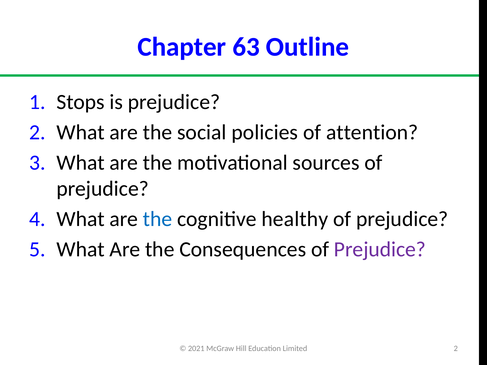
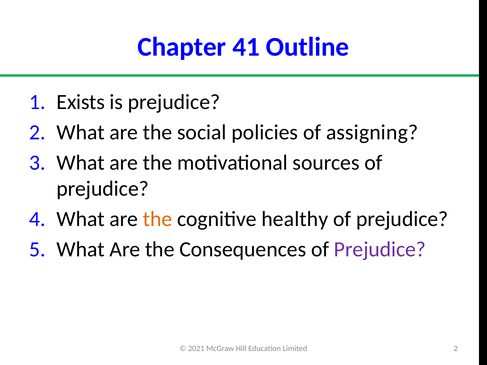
63: 63 -> 41 (246, 47)
Stops: Stops -> Exists (81, 102)
attention: attention -> assigning (372, 133)
the colour: blue -> orange (158, 219)
